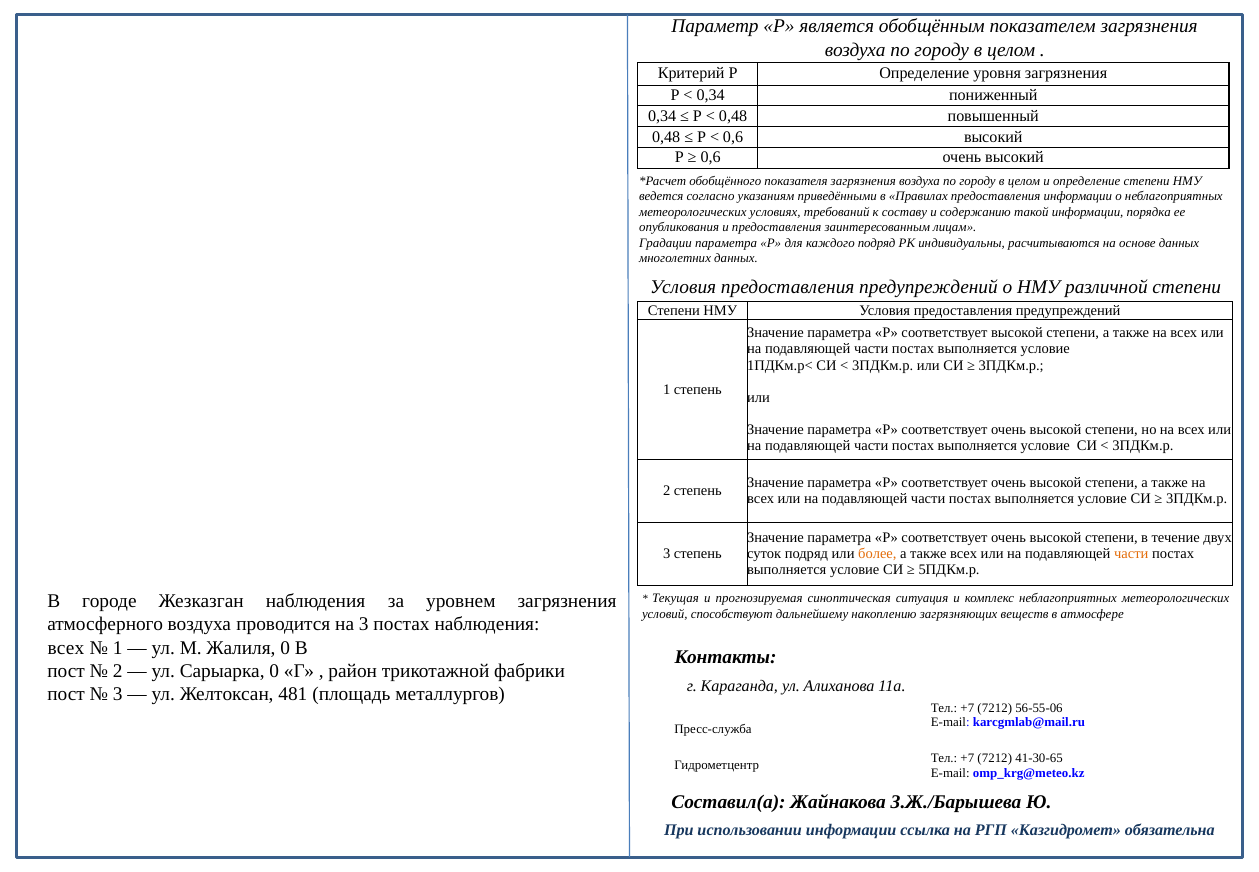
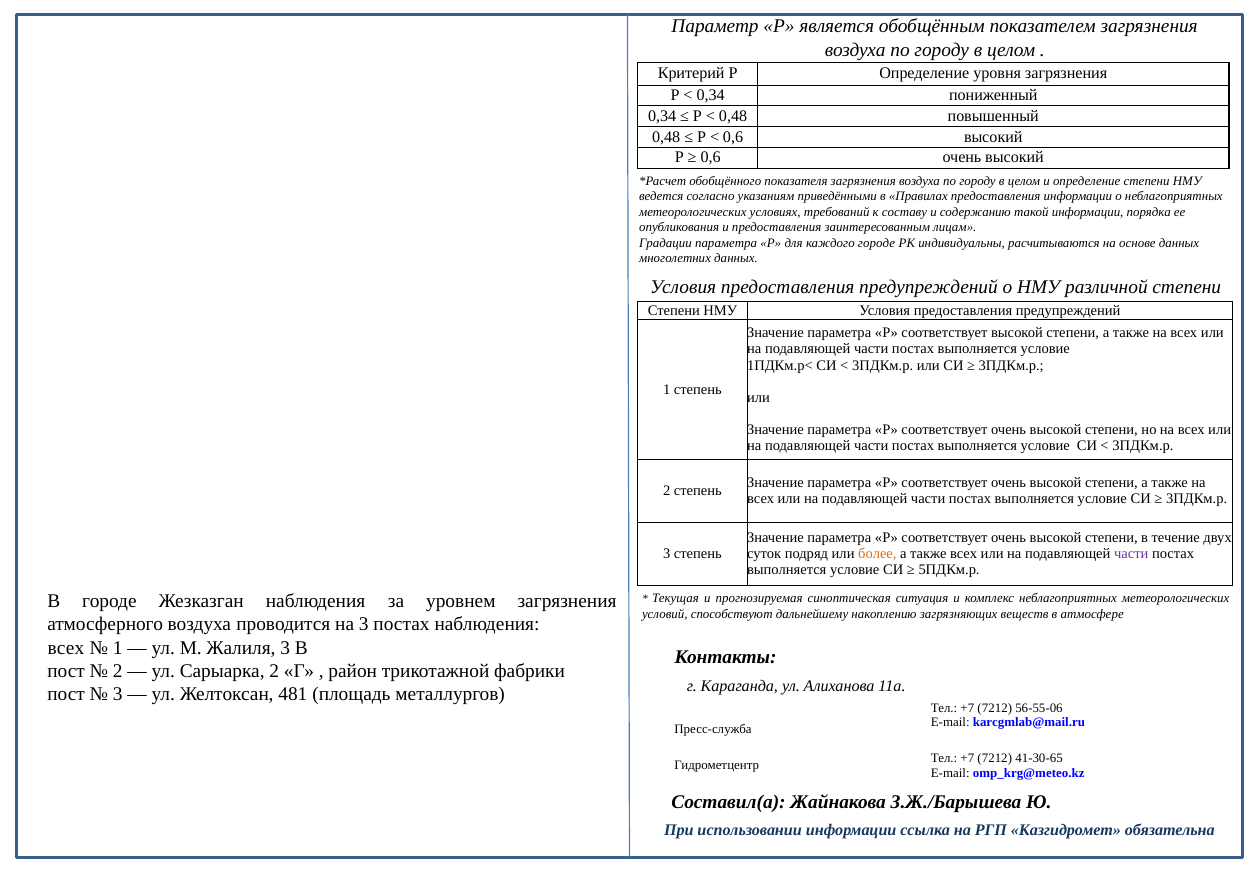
каждого подряд: подряд -> городе (877, 243)
части colour: orange -> purple (1131, 554)
Жалиля 0: 0 -> 3 (285, 647)
Сарыарка 0: 0 -> 2 (274, 671)
